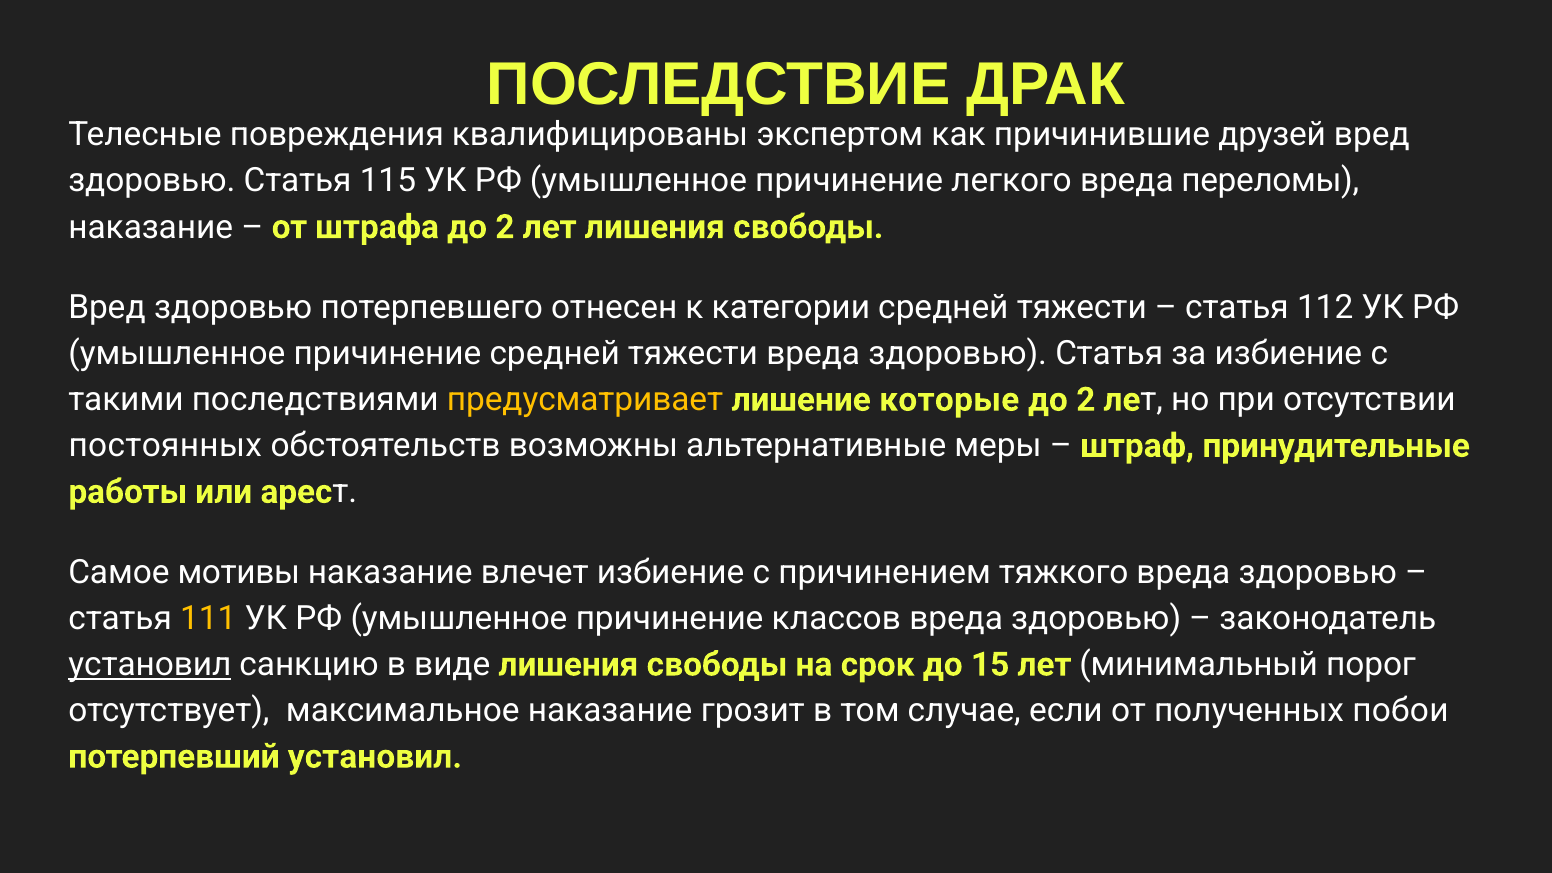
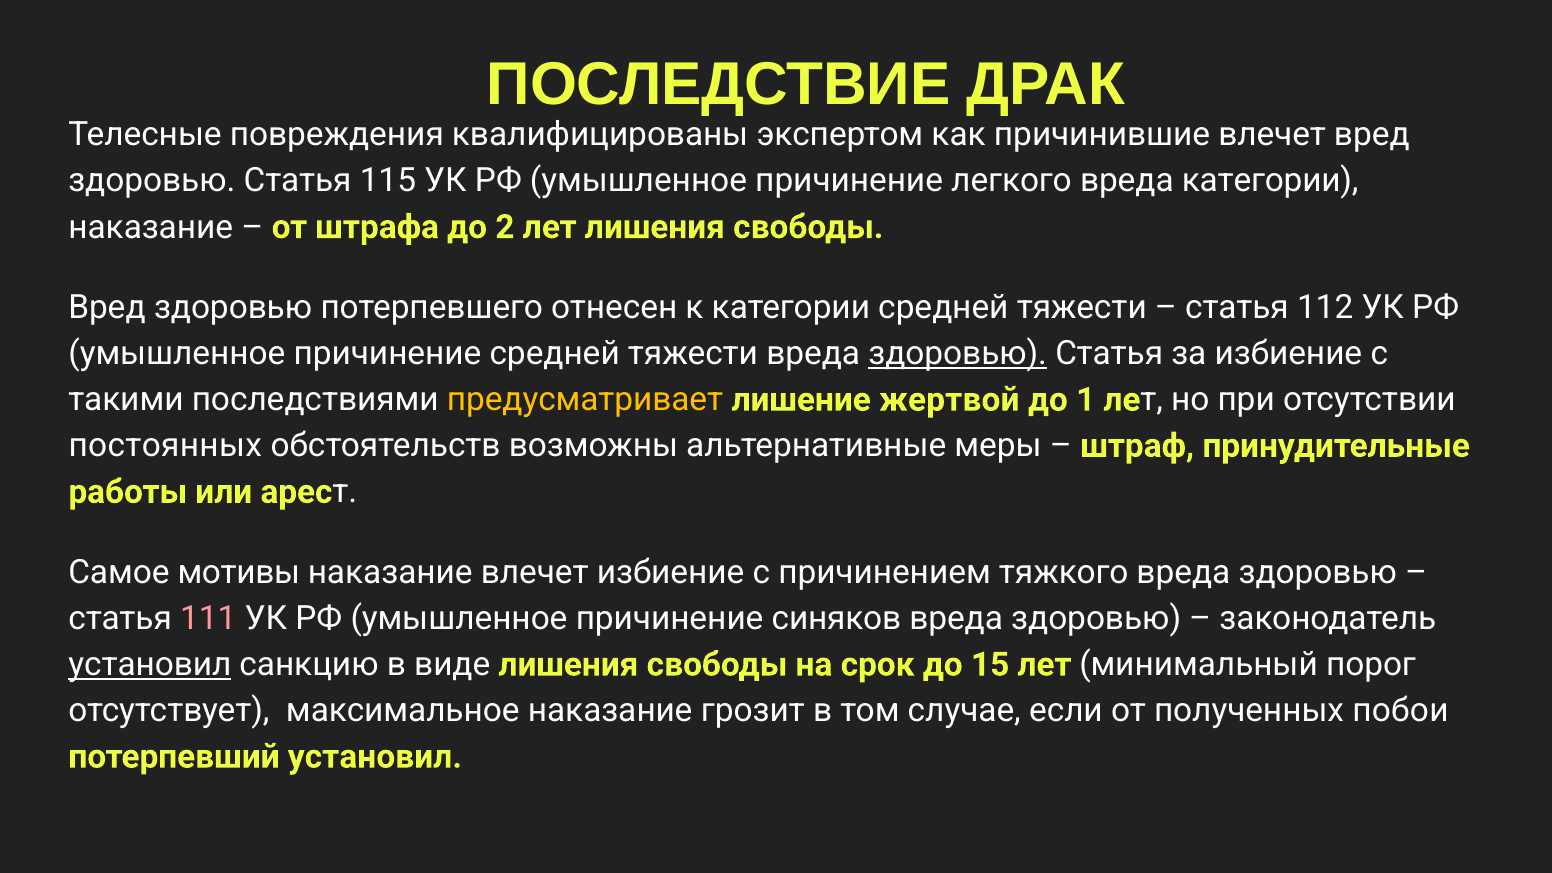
причинившие друзей: друзей -> влечет (1272, 135)
вреда переломы: переломы -> категории (1270, 181)
здоровью underline: none -> present (958, 354)
которые: которые -> жертвой (949, 400)
2: 2 -> 1 (1086, 400)
111 colour: yellow -> pink (208, 618)
классов: классов -> синяков (836, 618)
